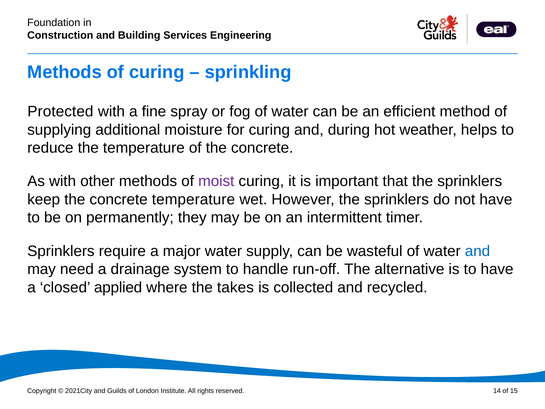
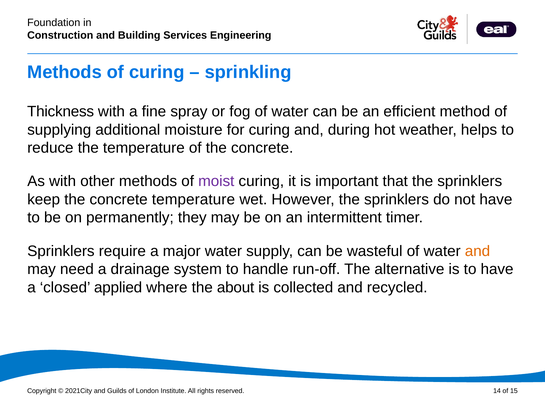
Protected: Protected -> Thickness (61, 112)
and colour: blue -> orange (478, 251)
takes: takes -> about (236, 287)
